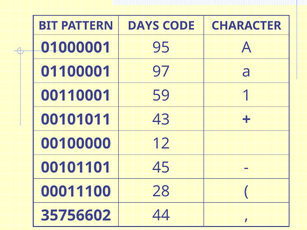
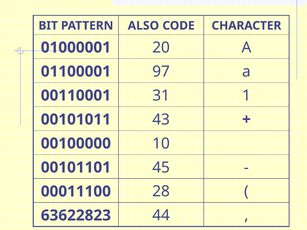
DAYS: DAYS -> ALSO (143, 26)
95: 95 -> 20 (161, 48)
59: 59 -> 31 (161, 96)
12: 12 -> 10 (161, 144)
35756602: 35756602 -> 63622823 (76, 216)
